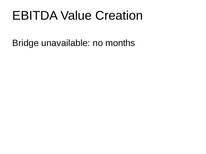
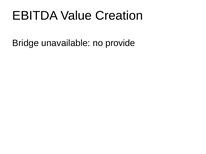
months: months -> provide (120, 43)
